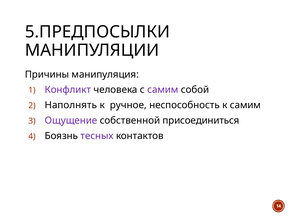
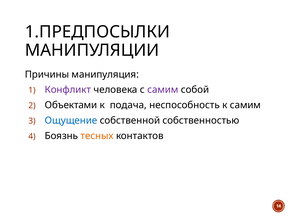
5.ПРЕДПОСЫЛКИ: 5.ПРЕДПОСЫЛКИ -> 1.ПРЕДПОСЫЛКИ (97, 32)
Наполнять: Наполнять -> Объектами (71, 105)
ручное: ручное -> подача (128, 105)
Ощущение colour: purple -> blue (71, 121)
присоединиться: присоединиться -> собственностью (201, 121)
тесных colour: purple -> orange (97, 136)
